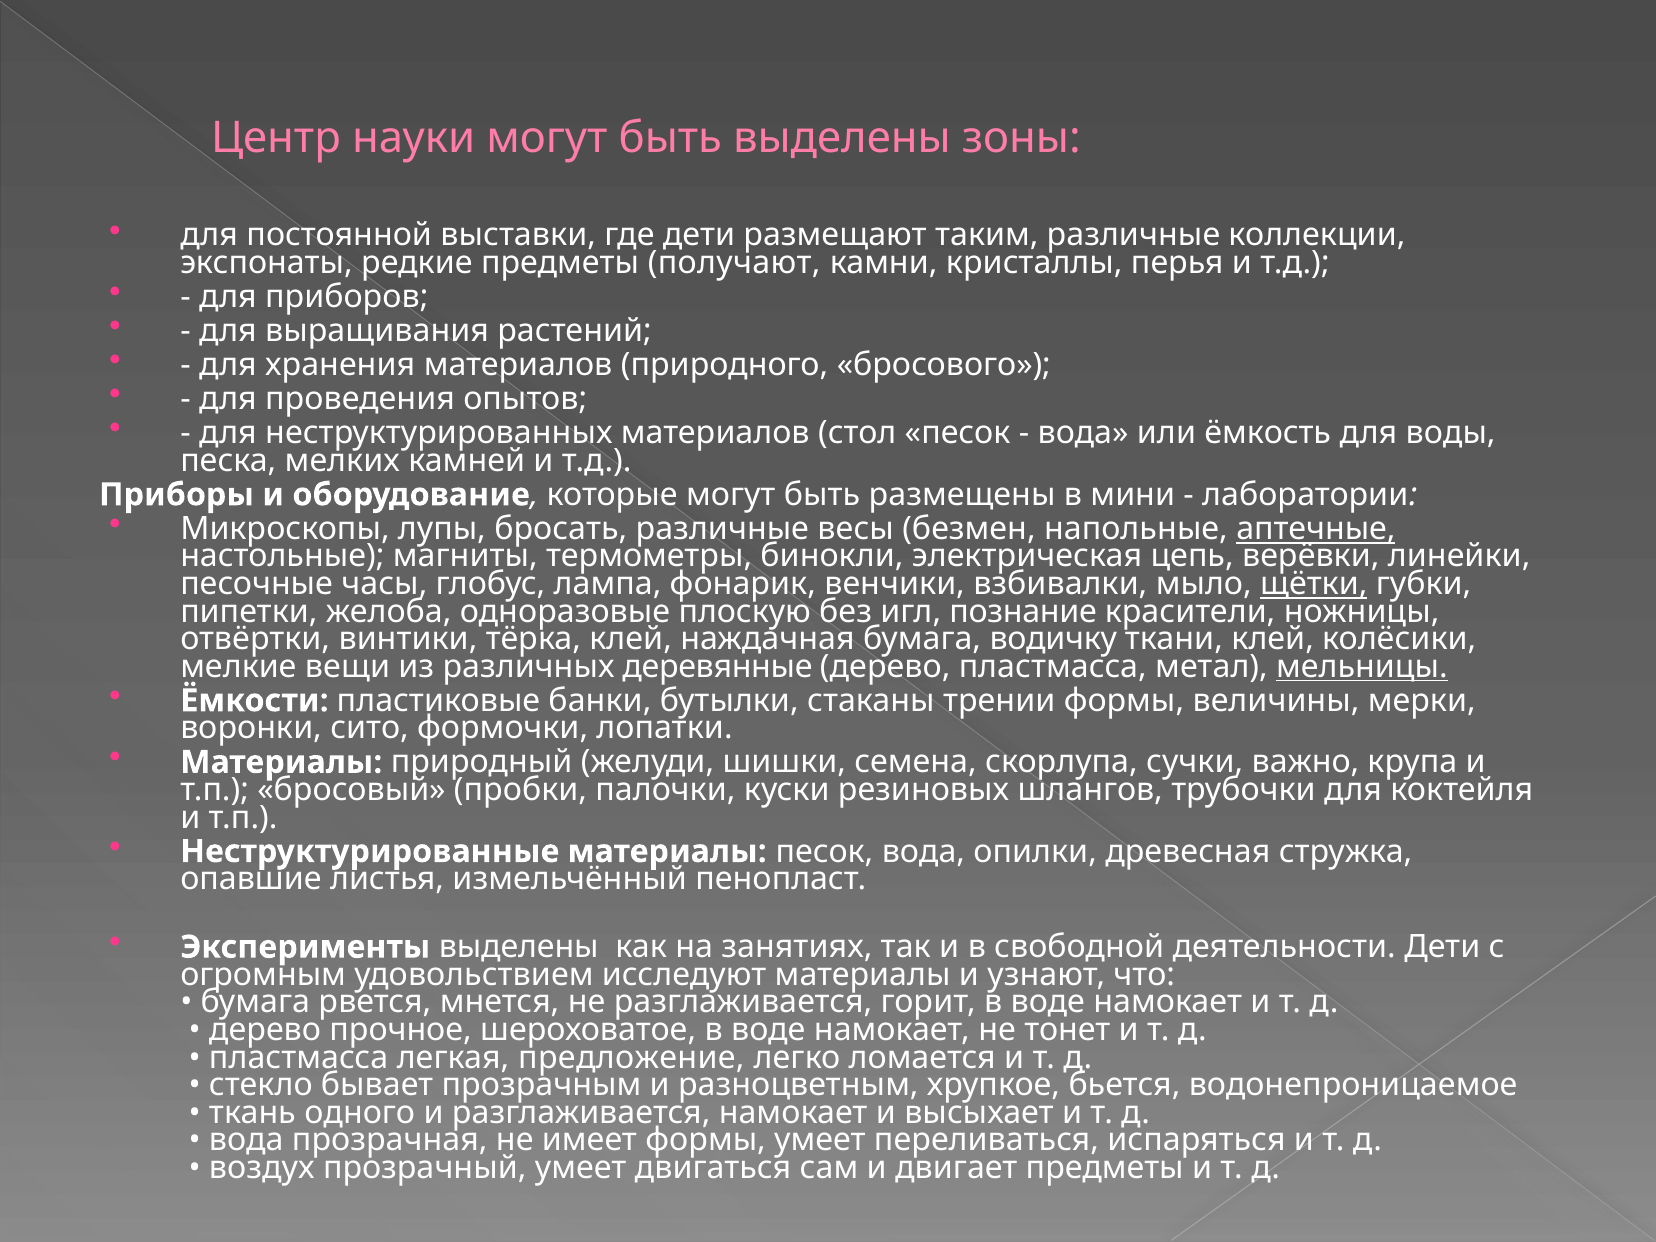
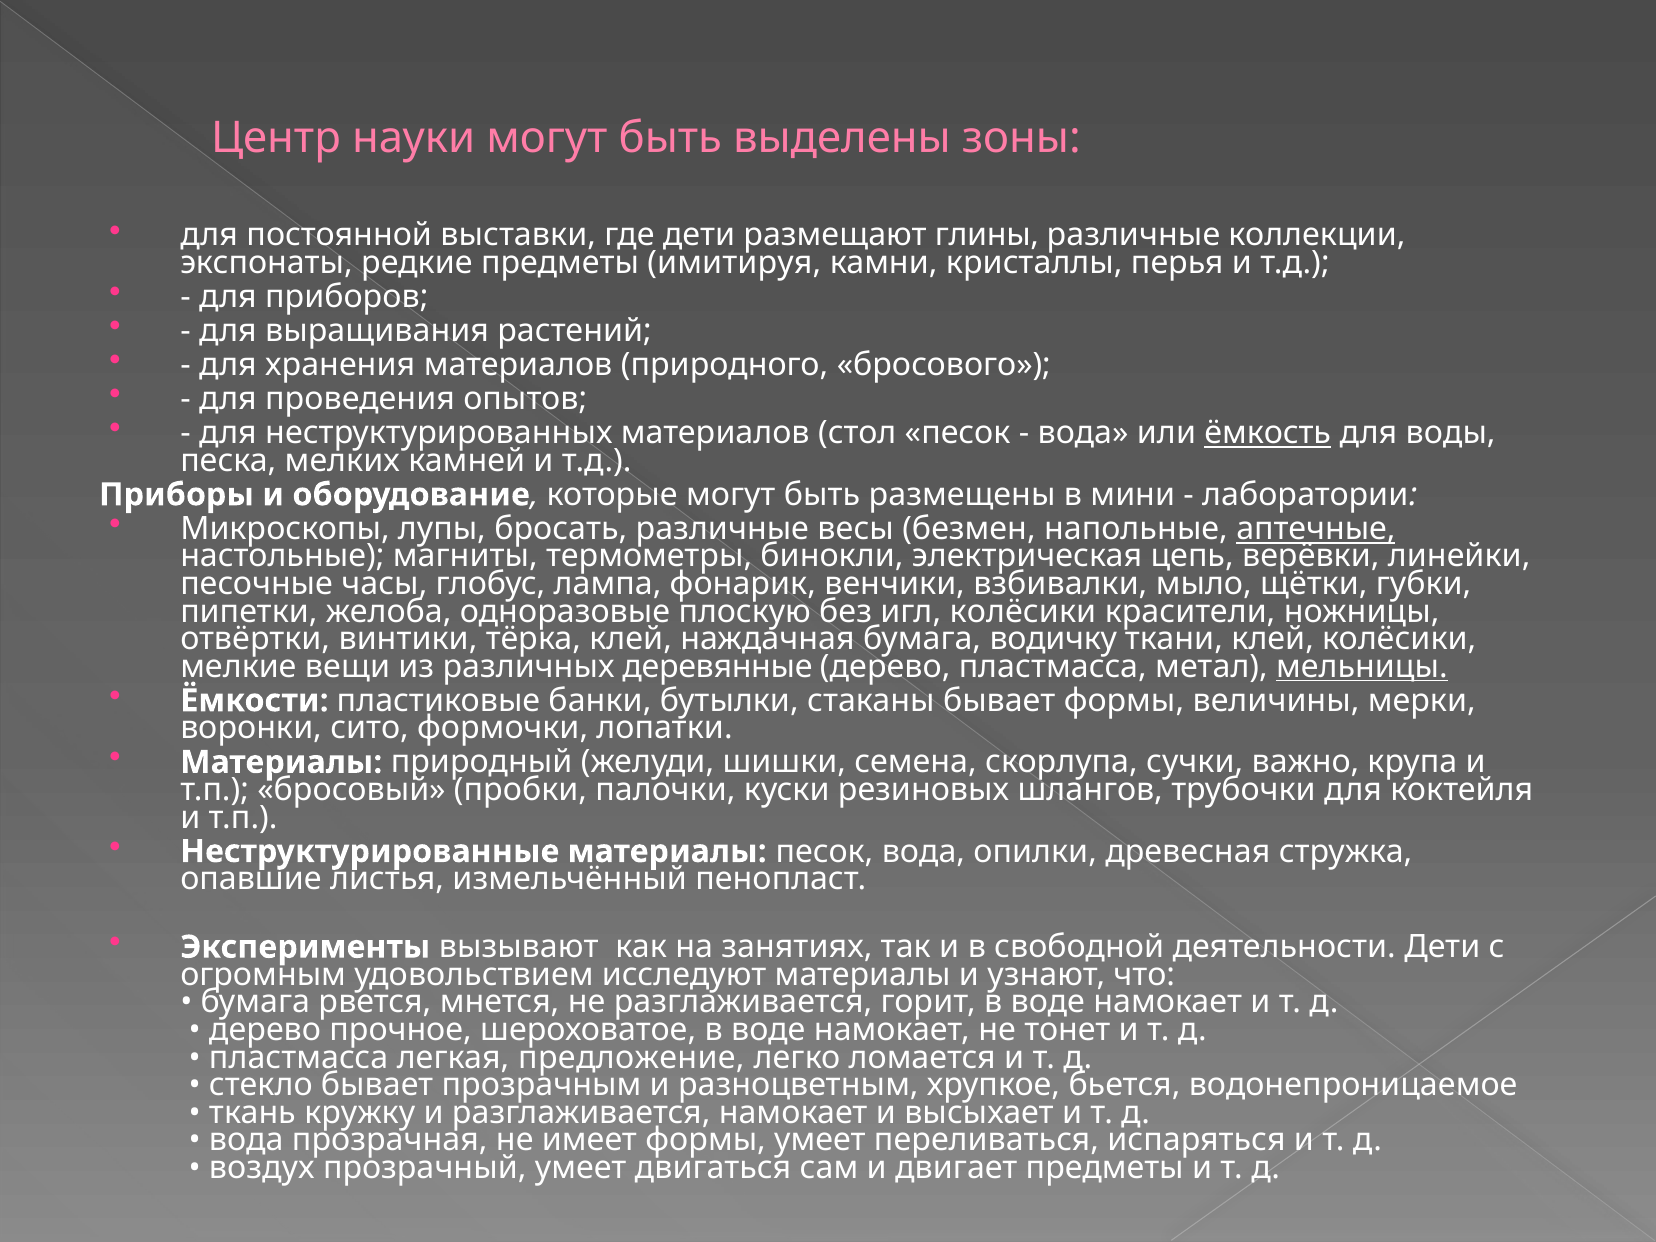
таким: таким -> глины (987, 235)
получают: получают -> имитируя (734, 263)
ёмкость underline: none -> present (1268, 433)
щётки underline: present -> none (1314, 584)
игл познание: познание -> колёсики (1023, 611)
стаканы трении: трении -> бывает (999, 701)
Эксперименты выделены: выделены -> вызывают (519, 947)
одного: одного -> кружку (360, 1113)
